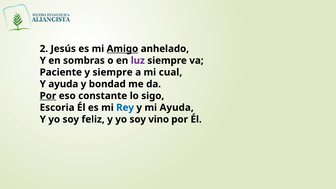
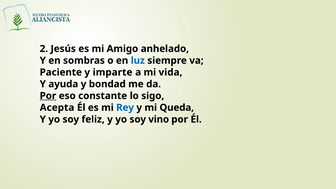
Amigo underline: present -> none (122, 49)
luz colour: purple -> blue (138, 61)
y siempre: siempre -> imparte (113, 72)
cual: cual -> vida (170, 72)
Escoria: Escoria -> Acepta (57, 108)
mi Ayuda: Ayuda -> Queda (177, 108)
